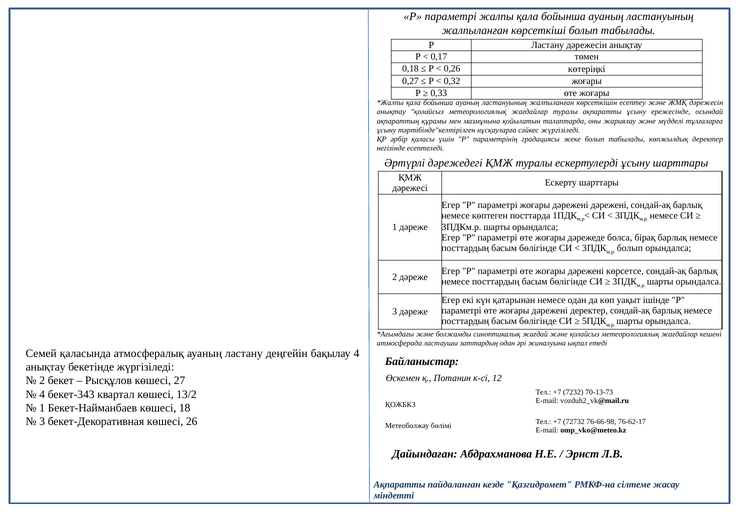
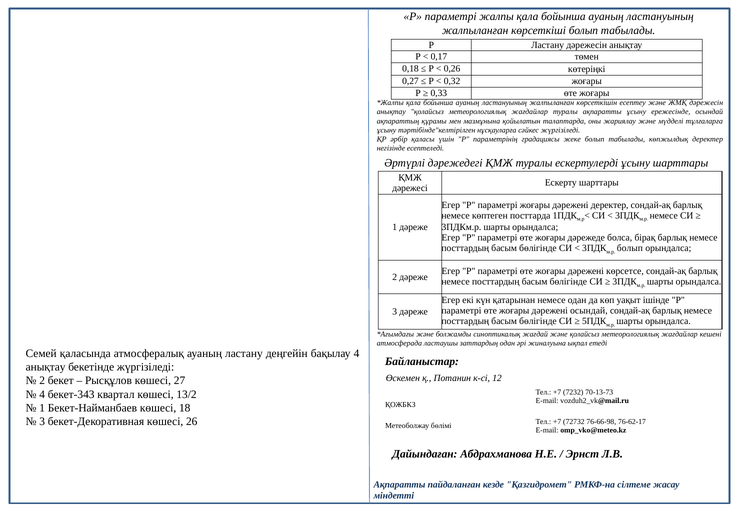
дәрежені дәрежені: дәрежені -> деректер (610, 205)
дәрежені деректер: деректер -> осындай (589, 311)
